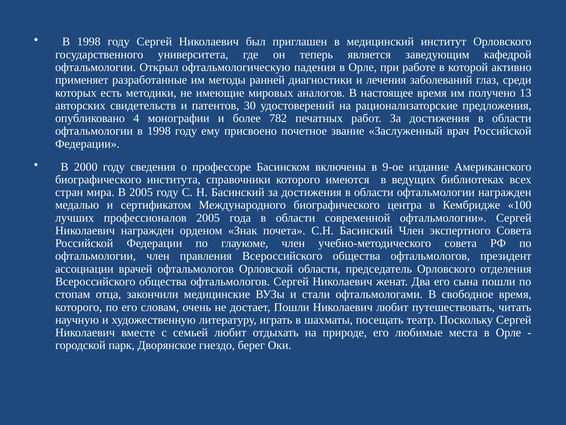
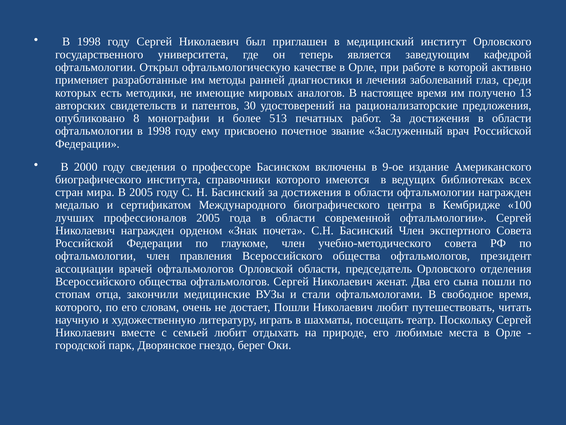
падения: падения -> качестве (315, 67)
4: 4 -> 8 (136, 118)
782: 782 -> 513 (278, 118)
